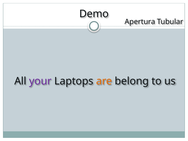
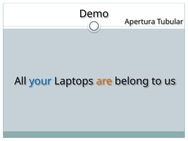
your colour: purple -> blue (40, 81)
